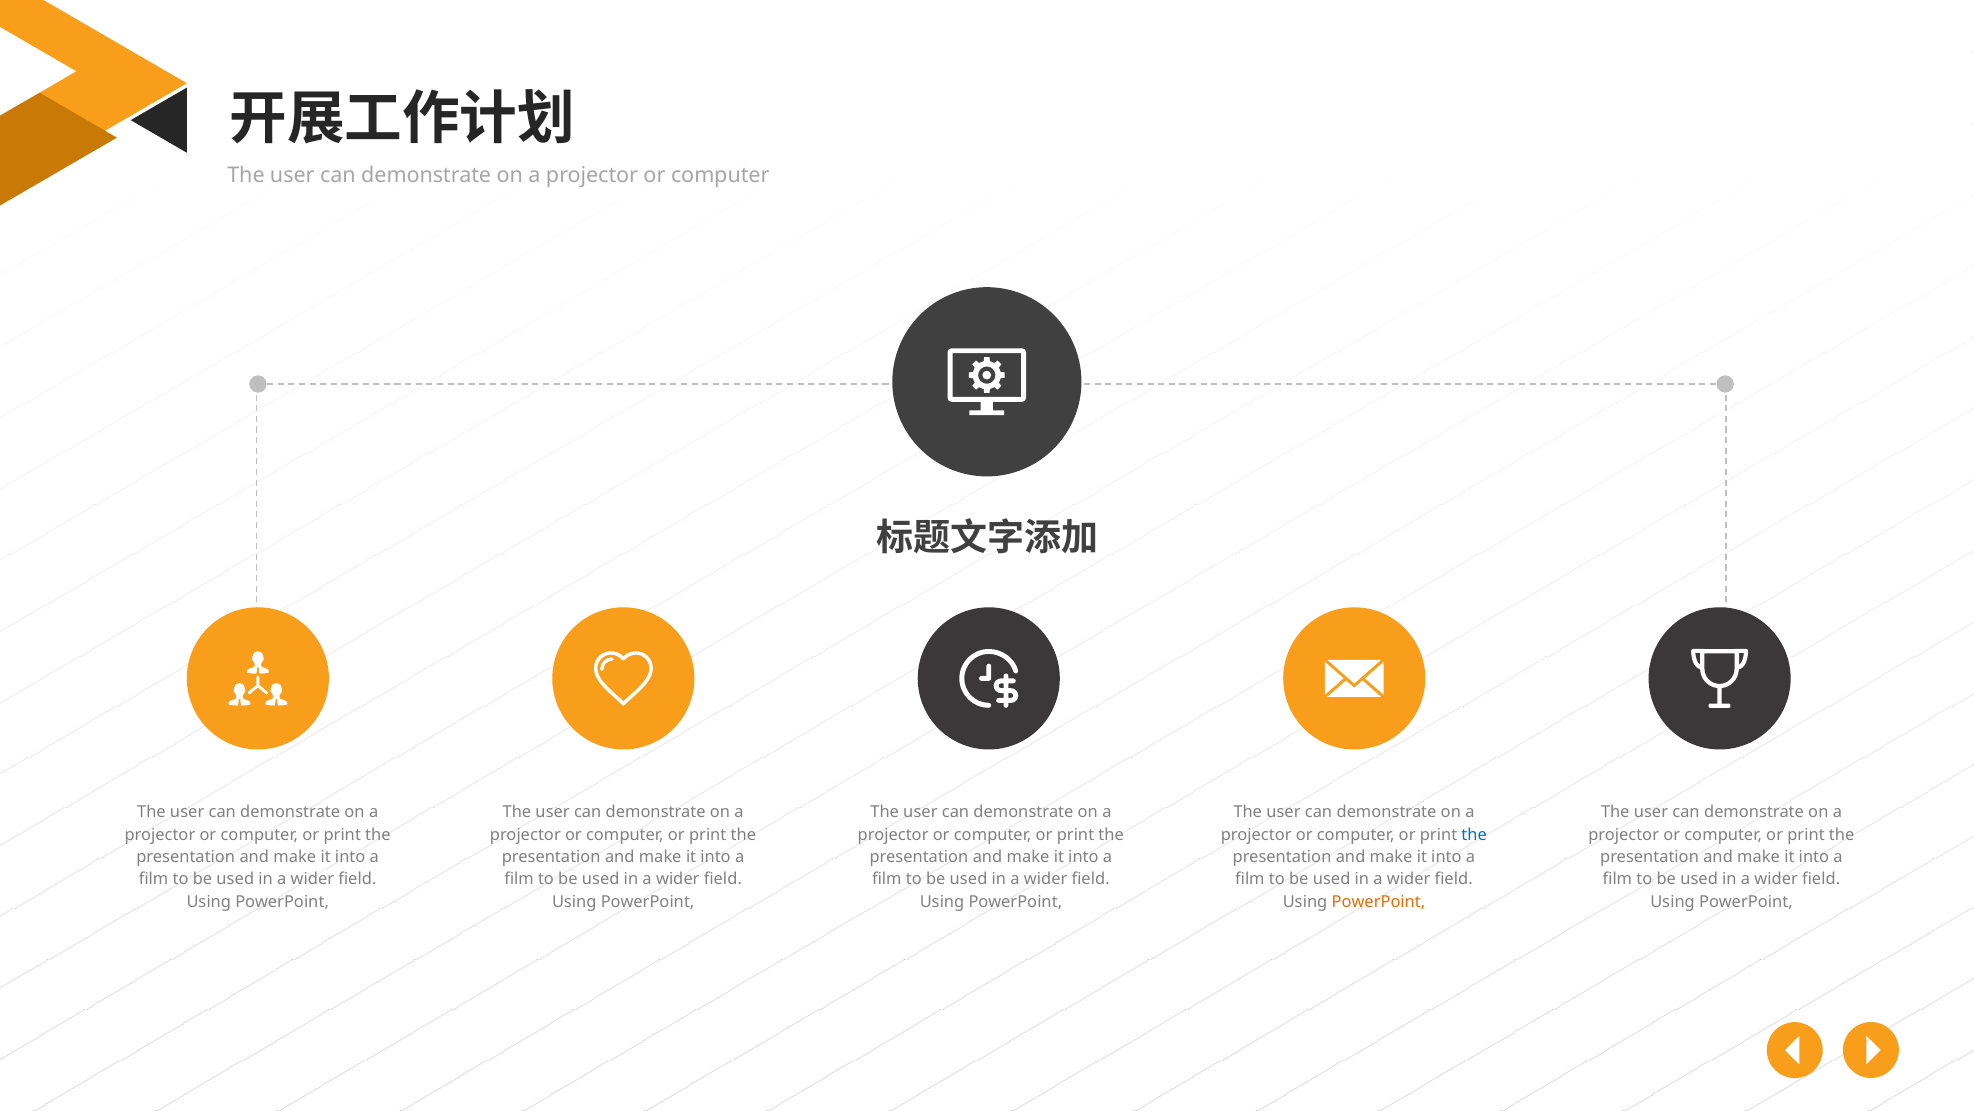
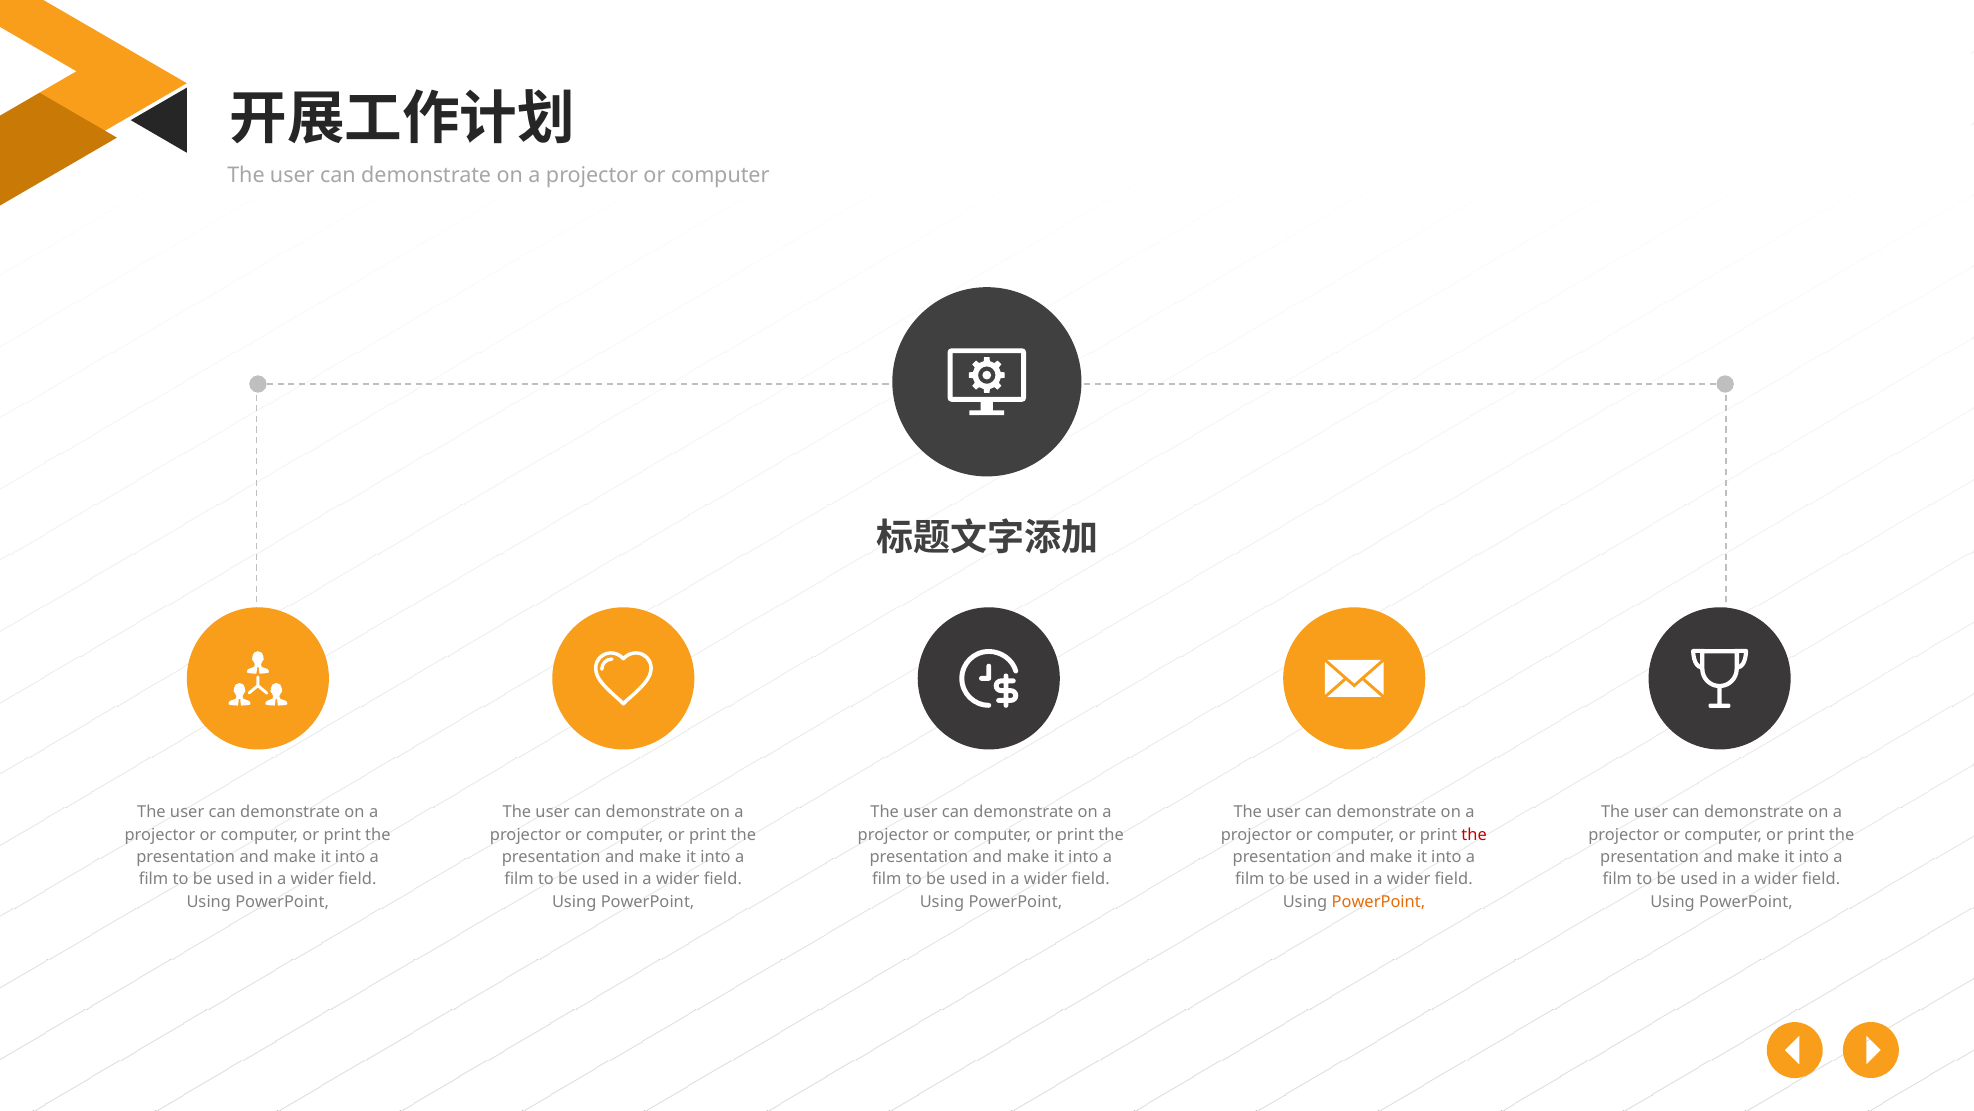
the colour: blue -> red (1474, 834)
